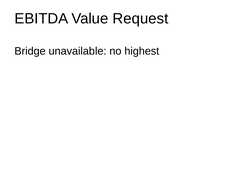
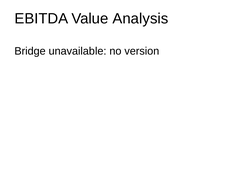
Request: Request -> Analysis (140, 18)
highest: highest -> version (142, 51)
